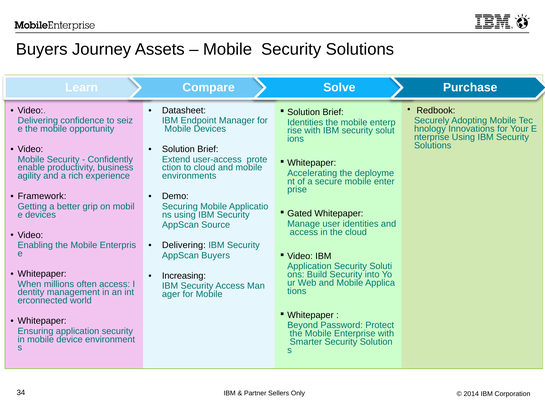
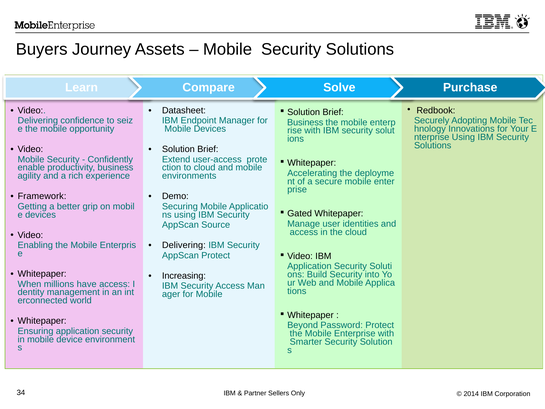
Identities: Identities -> Business (305, 122)
AppScan Buyers: Buyers -> Protect (216, 255)
often: often -> have (87, 284)
